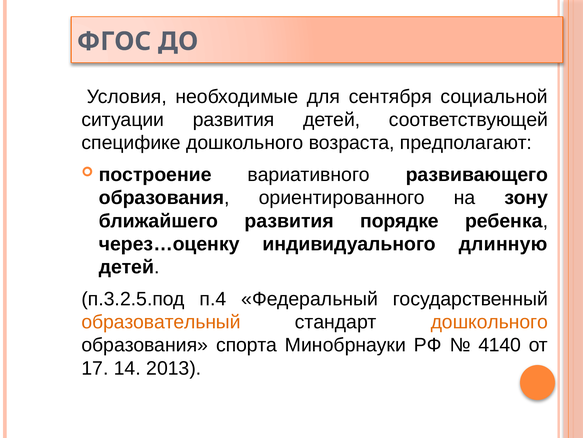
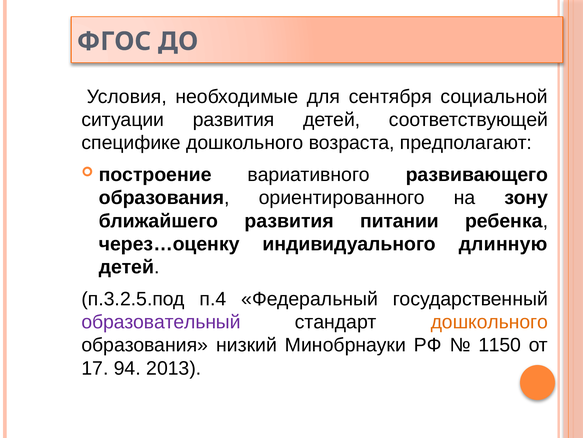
порядке: порядке -> питании (400, 221)
образовательный colour: orange -> purple (161, 322)
спорта: спорта -> низкий (247, 345)
4140: 4140 -> 1150 (500, 345)
14: 14 -> 94 (127, 368)
